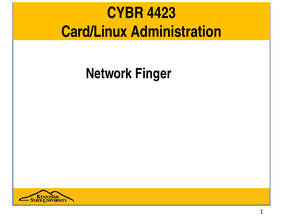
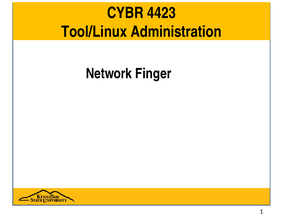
Card/Linux: Card/Linux -> Tool/Linux (94, 32)
